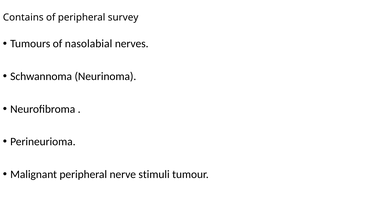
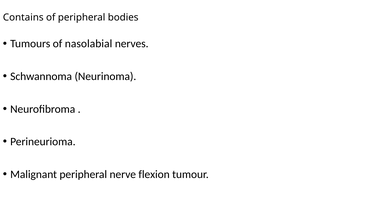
survey: survey -> bodies (123, 17)
stimuli: stimuli -> flexion (154, 175)
